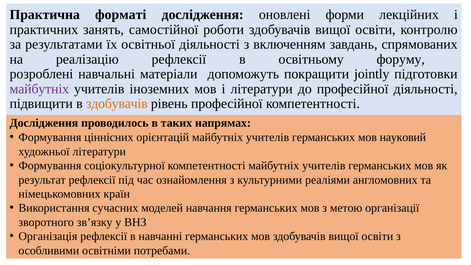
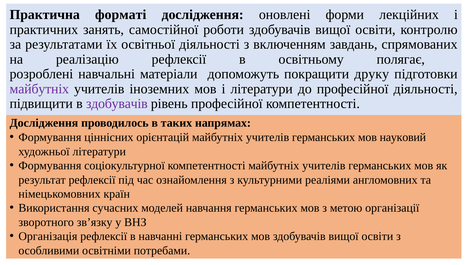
форуму: форуму -> полягає (401, 59)
jointly: jointly -> друку (372, 74)
здобувачів colour: orange -> purple (117, 104)
